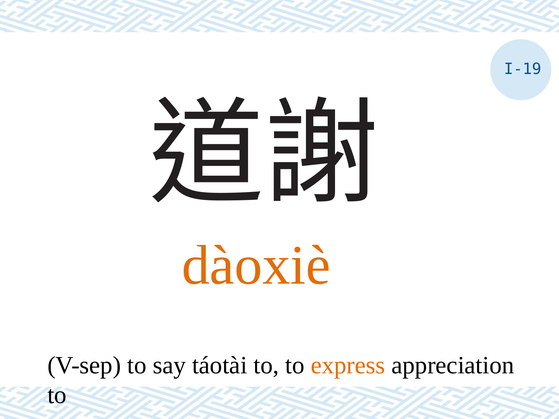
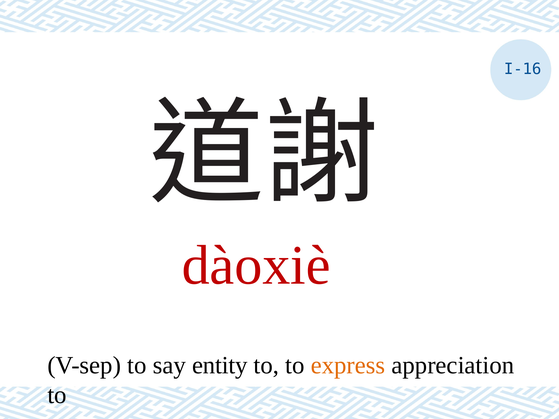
I-19: I-19 -> I-16 (523, 69)
dàoxiè colour: orange -> red (256, 266)
táotài: táotài -> entity (220, 365)
